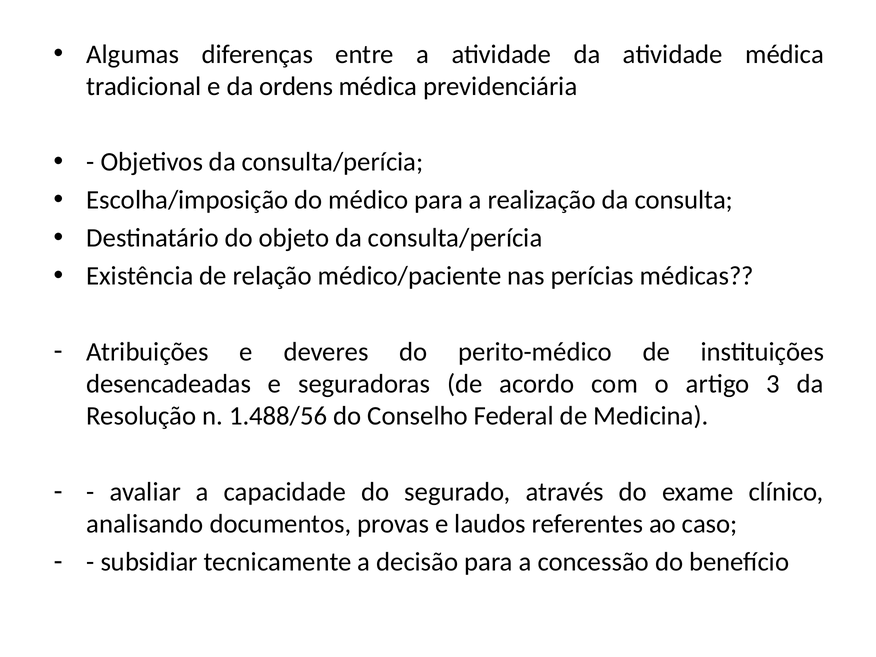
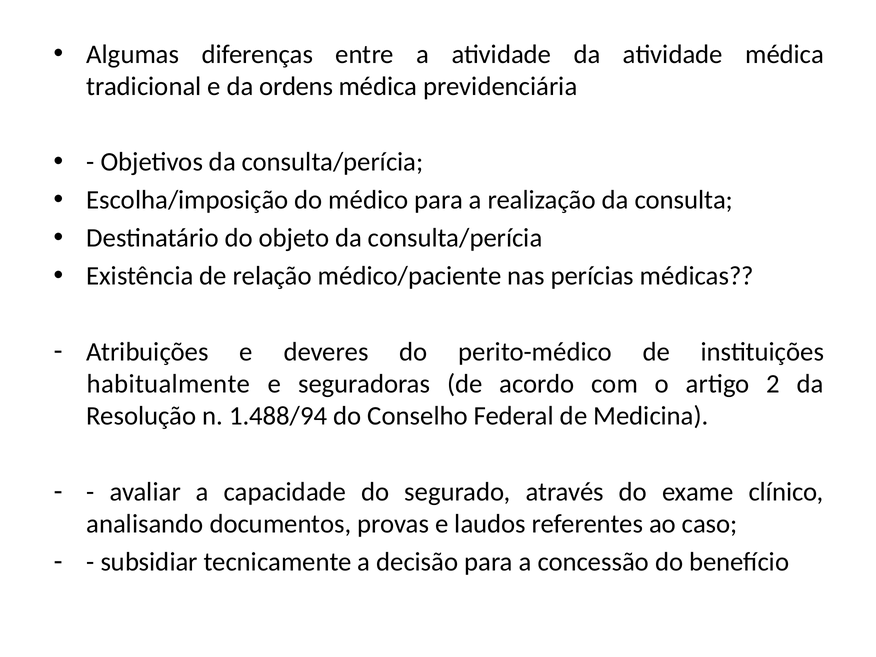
desencadeadas: desencadeadas -> habitualmente (169, 384)
3: 3 -> 2 (773, 384)
1.488/56: 1.488/56 -> 1.488/94 (278, 416)
